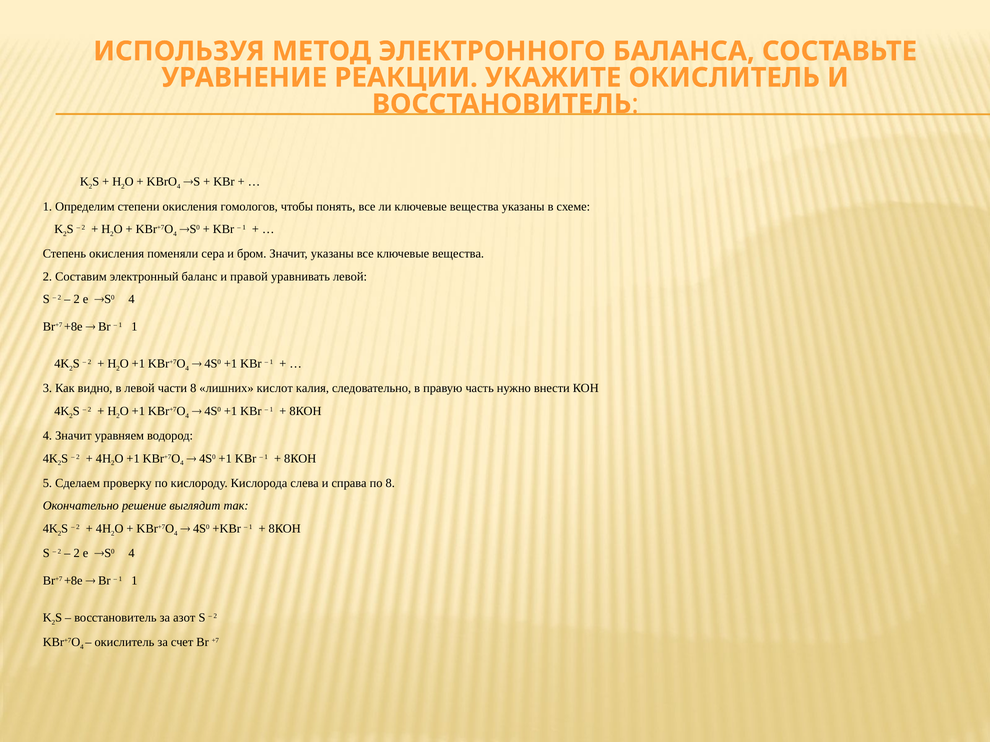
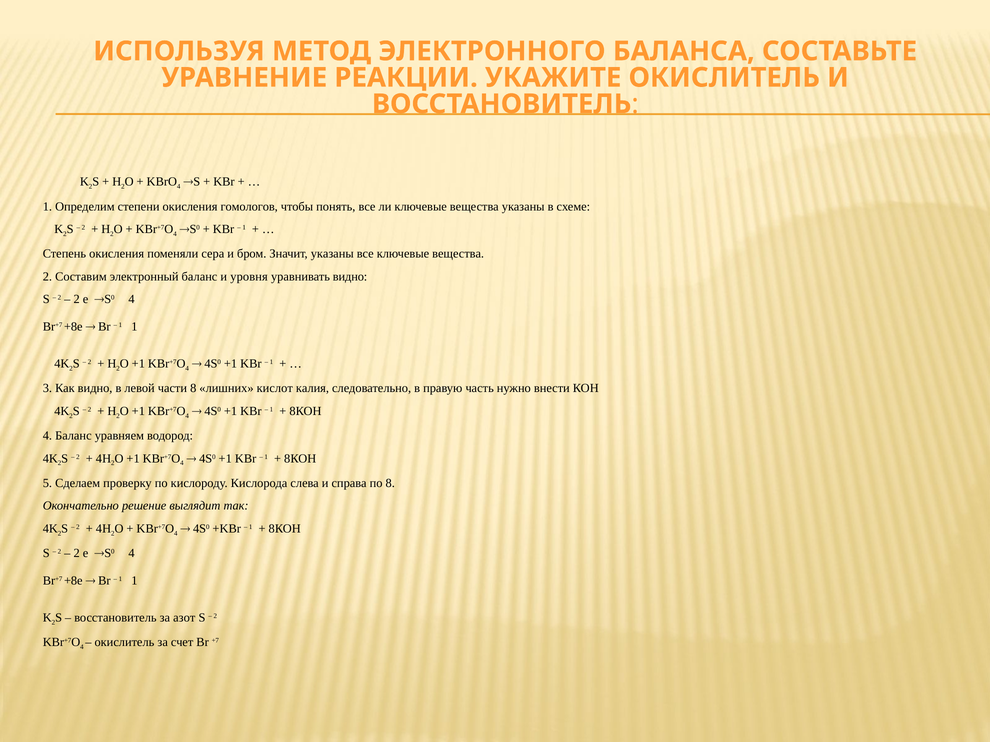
правой: правой -> уровня (249, 277)
уравнивать левой: левой -> видно (350, 277)
4 Значит: Значит -> Баланс (73, 436)
